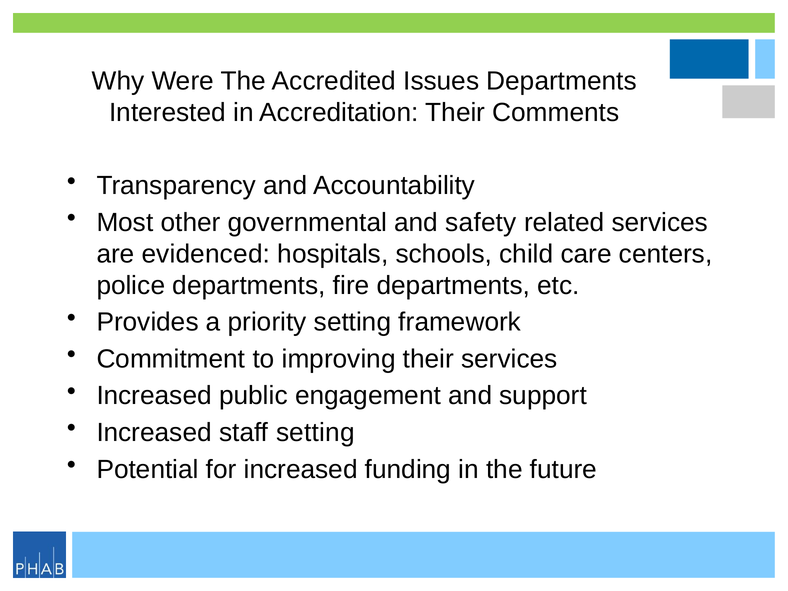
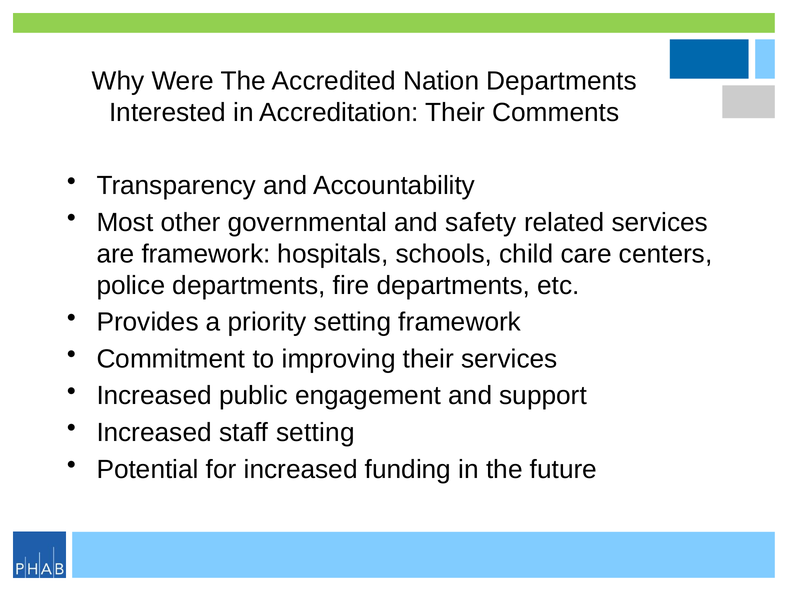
Issues: Issues -> Nation (441, 81)
are evidenced: evidenced -> framework (206, 254)
